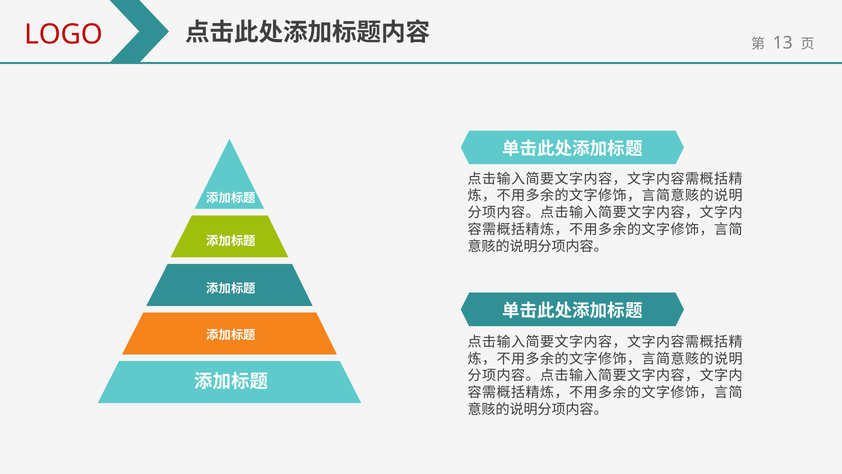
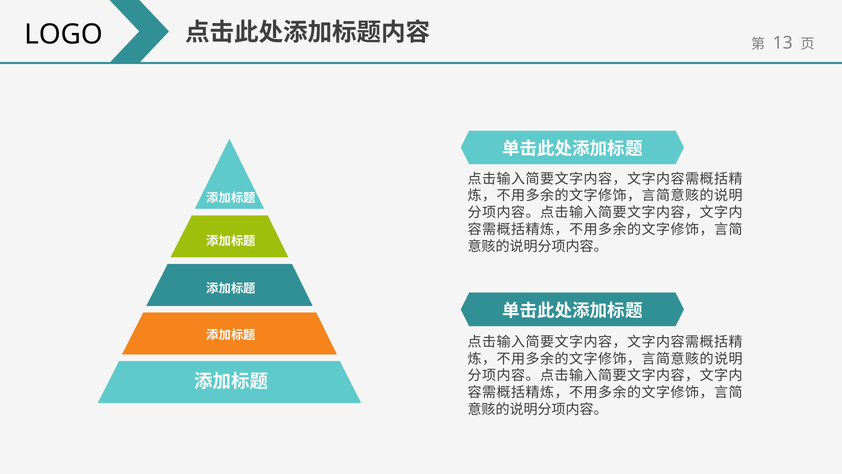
LOGO colour: red -> black (63, 34)
